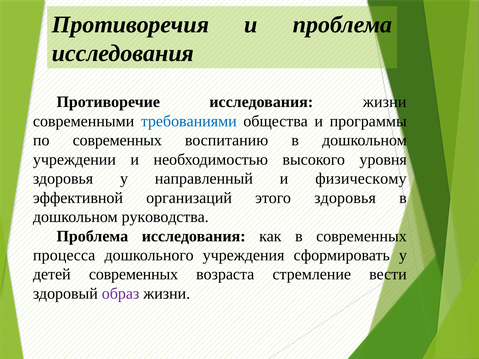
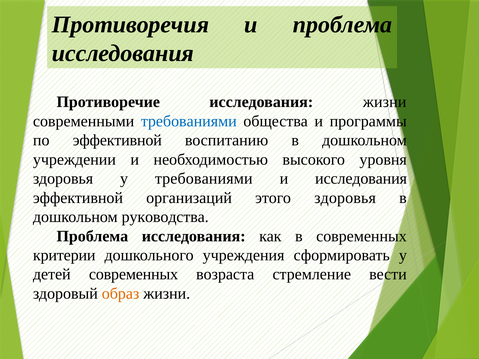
по современных: современных -> эффективной (117, 140)
у направленный: направленный -> требованиями (204, 179)
и физическому: физическому -> исследования (361, 179)
процесса: процесса -> критерии (64, 255)
образ colour: purple -> orange (121, 294)
